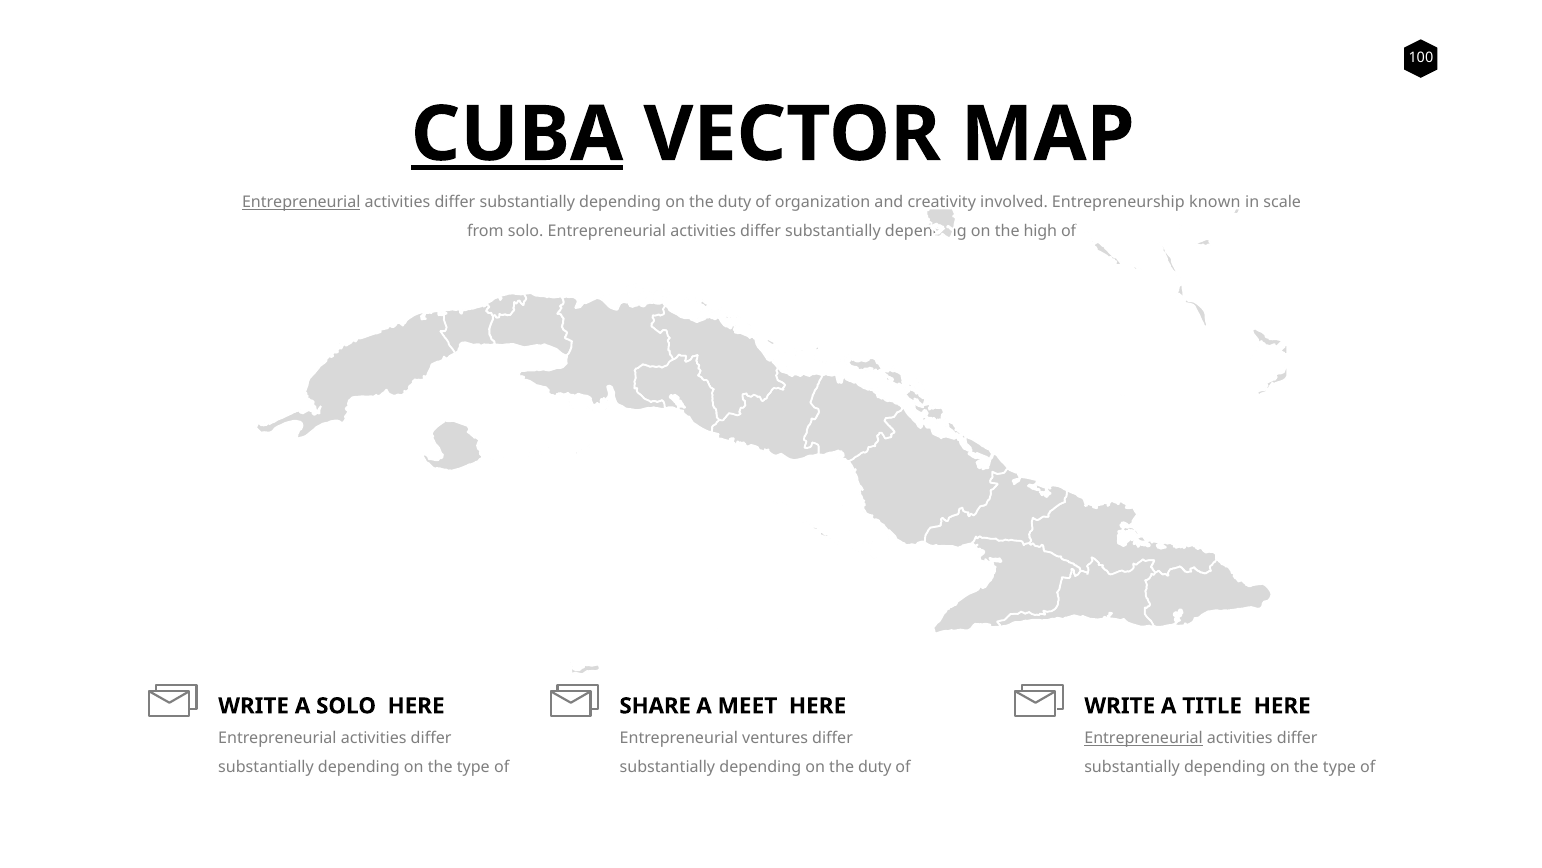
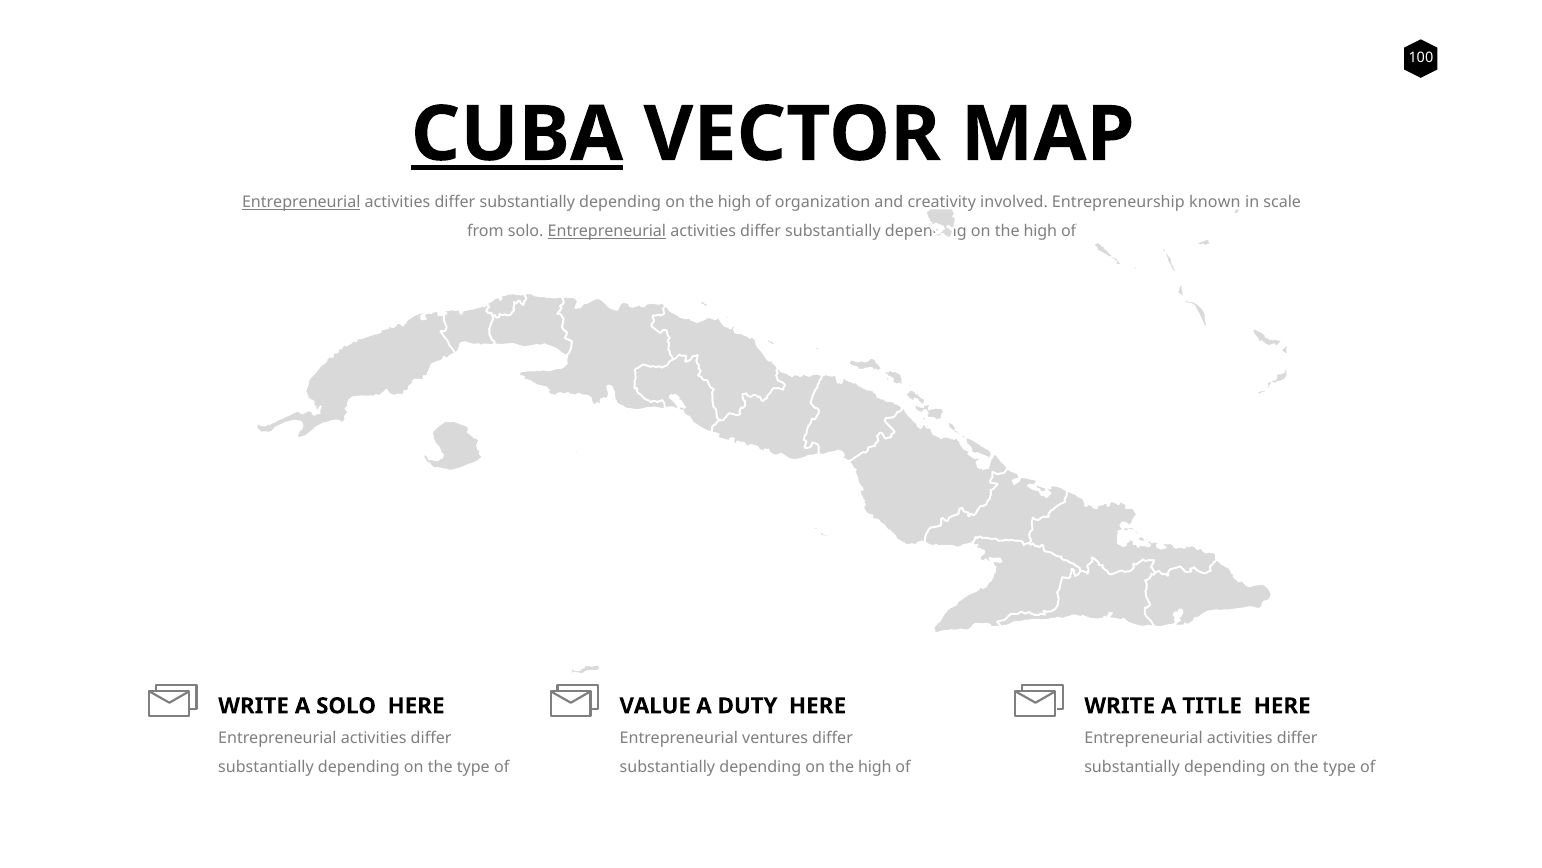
duty: duty -> high (735, 203)
Entrepreneurial underline: none -> present (607, 231)
SHARE: SHARE -> VALUE (655, 706)
MEET: MEET -> DUTY (748, 706)
Entrepreneurial underline: present -> none (1144, 738)
duty: duty -> high (875, 767)
